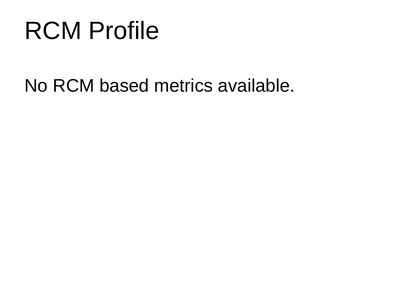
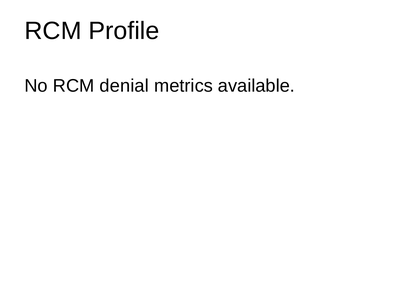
based: based -> denial (124, 86)
